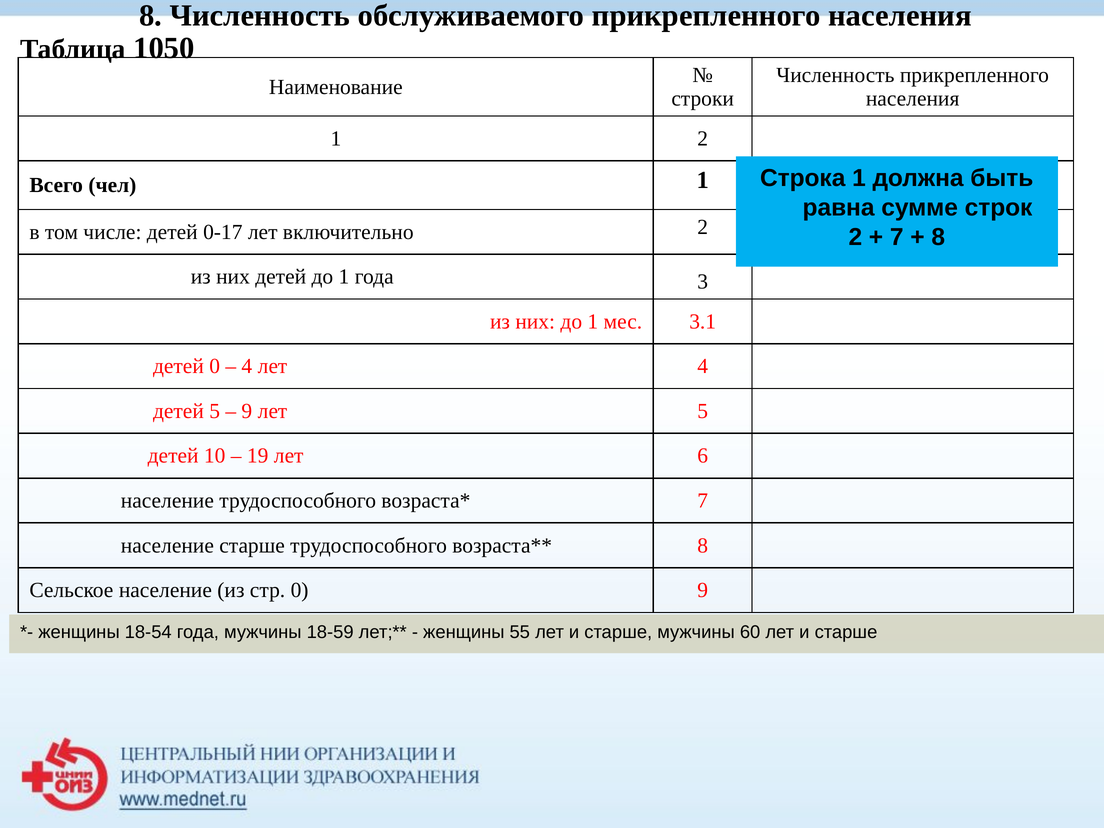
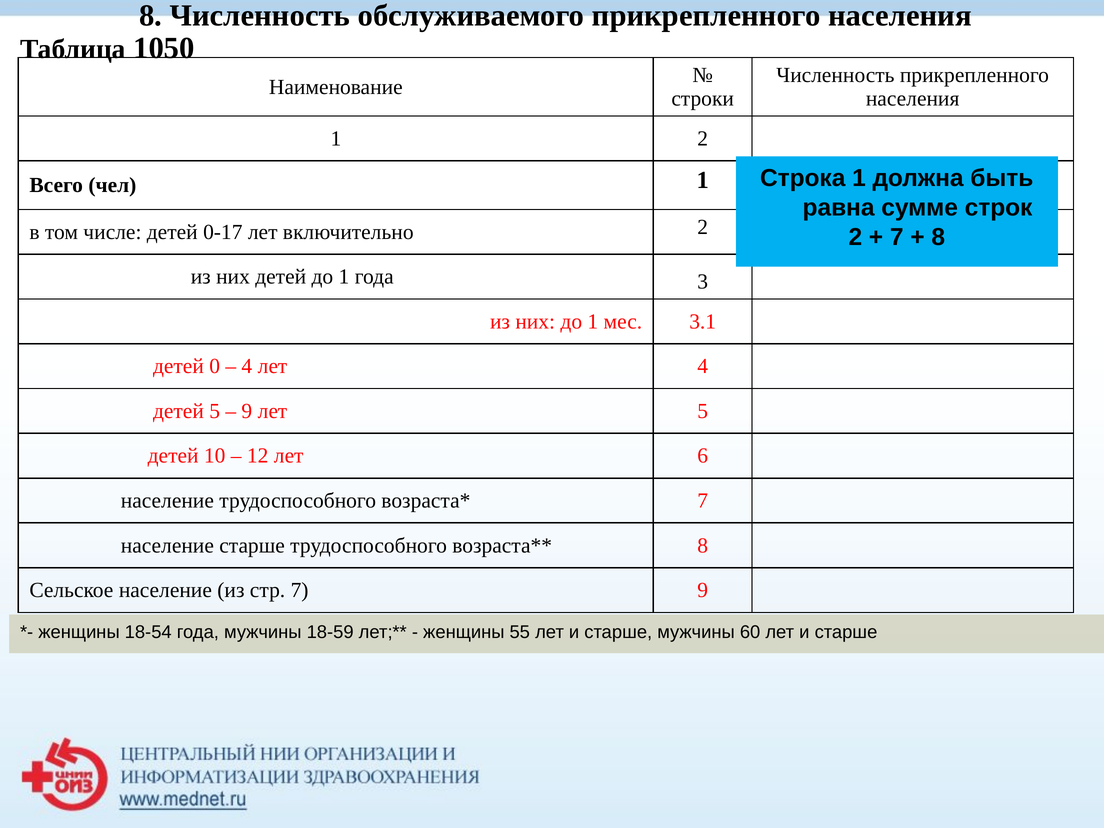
19: 19 -> 12 (258, 456)
стр 0: 0 -> 7 (300, 590)
